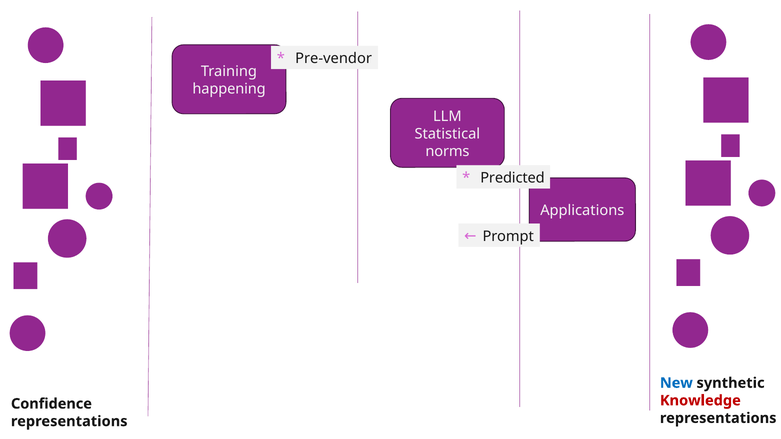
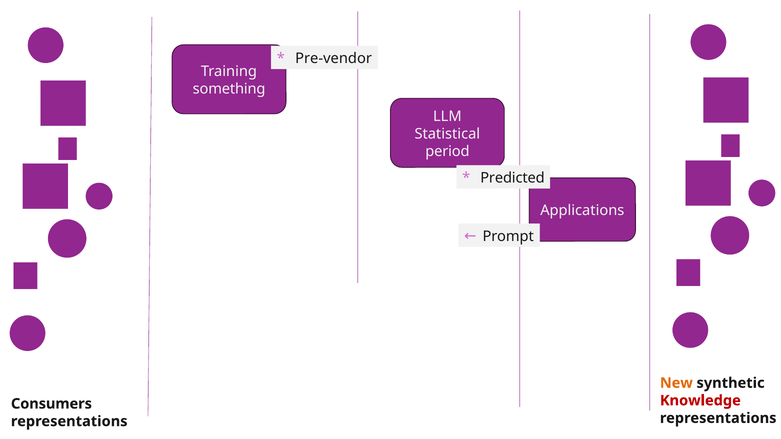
happening: happening -> something (229, 89)
norms: norms -> period (447, 151)
New colour: blue -> orange (676, 383)
Confidence: Confidence -> Consumers (51, 404)
